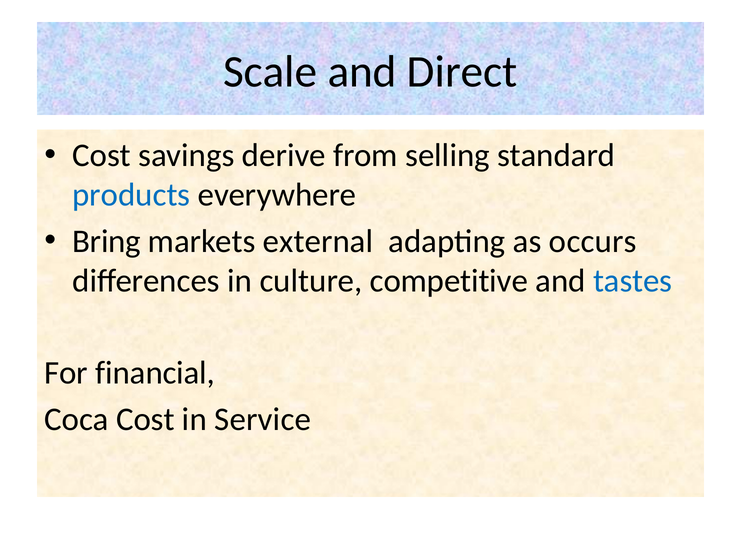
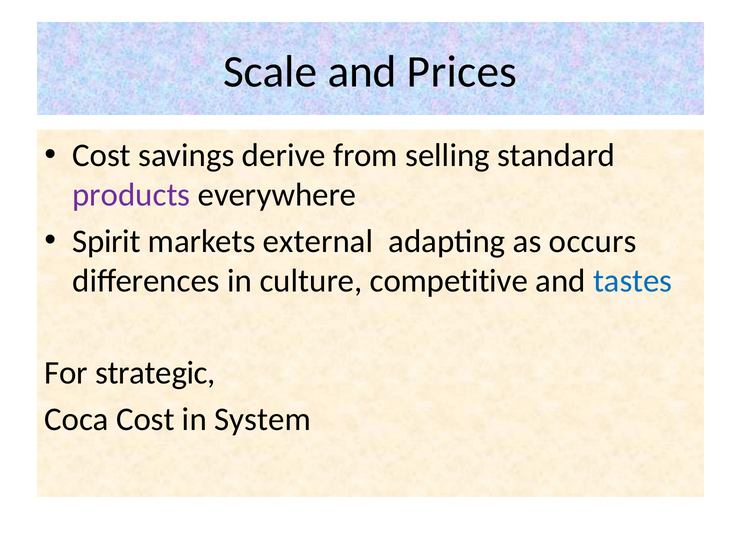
Direct: Direct -> Prices (462, 72)
products colour: blue -> purple (131, 195)
Bring: Bring -> Spirit (106, 241)
financial: financial -> strategic (155, 373)
Service: Service -> System (263, 419)
